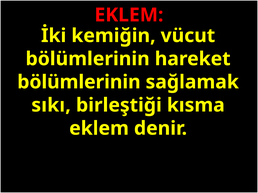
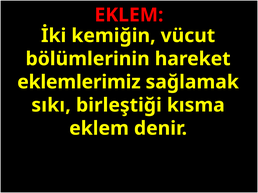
bölümlerinin: bölümlerinin -> eklemlerimiz (79, 82)
